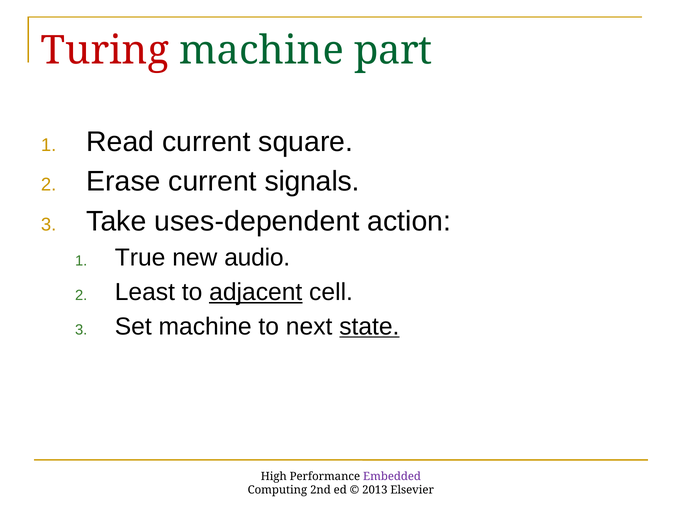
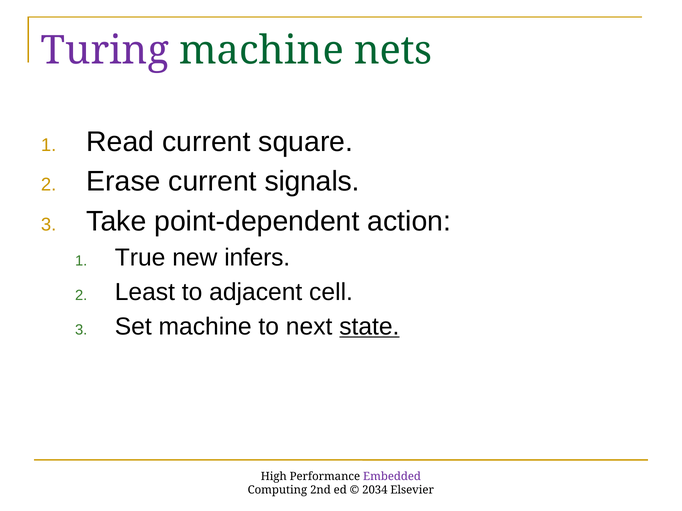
Turing colour: red -> purple (105, 51)
part: part -> nets (393, 51)
uses-dependent: uses-dependent -> point-dependent (257, 221)
audio: audio -> infers (257, 258)
adjacent underline: present -> none (256, 292)
2013: 2013 -> 2034 (375, 491)
